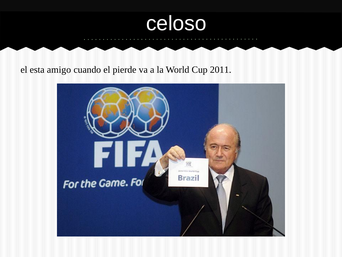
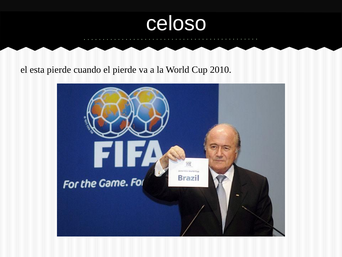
esta amigo: amigo -> pierde (59, 70)
2011: 2011 -> 2010 (221, 70)
